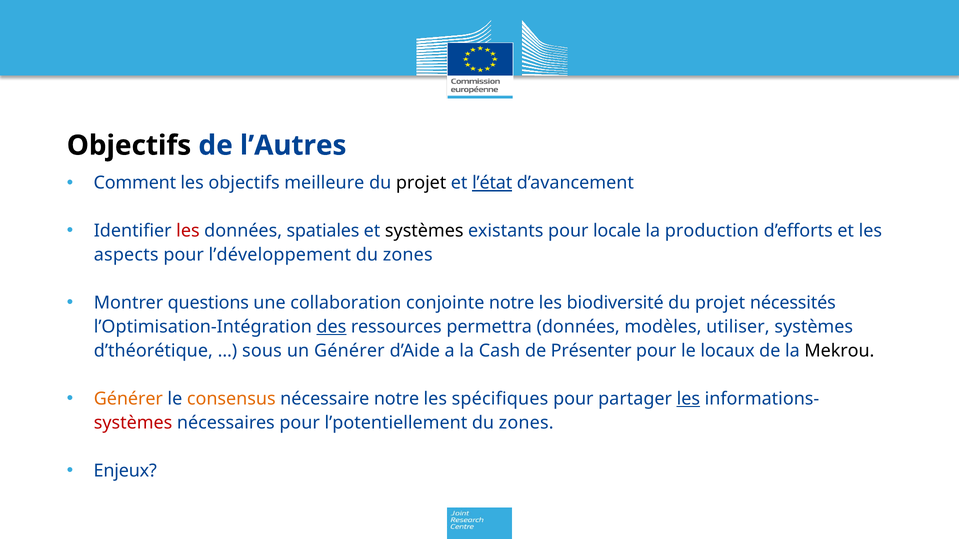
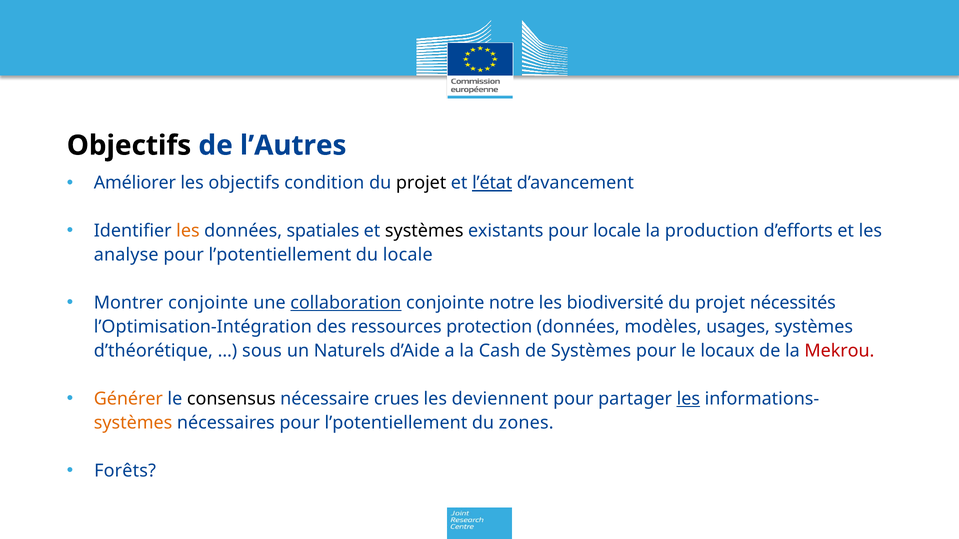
Comment: Comment -> Améliorer (135, 183)
meilleure: meilleure -> condition (324, 183)
les colour: red -> orange (188, 231)
aspects: aspects -> analyse (126, 255)
l’développement: l’développement -> l’potentiellement (280, 255)
zones: zones -> locale (408, 255)
Montrer questions: questions -> conjointe (208, 303)
collaboration underline: none -> present (346, 303)
des underline: present -> none (331, 327)
permettra: permettra -> protection (489, 327)
utiliser: utiliser -> usages (738, 327)
un Générer: Générer -> Naturels (350, 351)
de Présenter: Présenter -> Systèmes (591, 351)
Mekrou colour: black -> red (839, 351)
consensus colour: orange -> black (231, 399)
nécessaire notre: notre -> crues (397, 399)
spécifiques: spécifiques -> deviennent (500, 399)
systèmes colour: red -> orange (133, 423)
Enjeux: Enjeux -> Forêts (125, 471)
